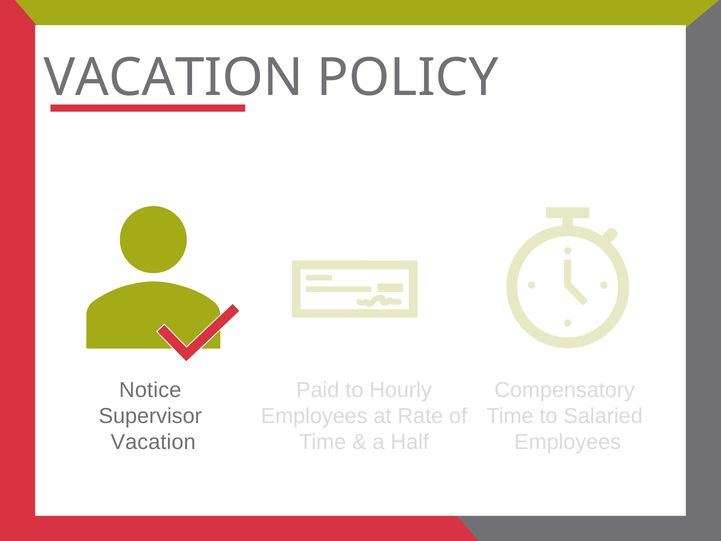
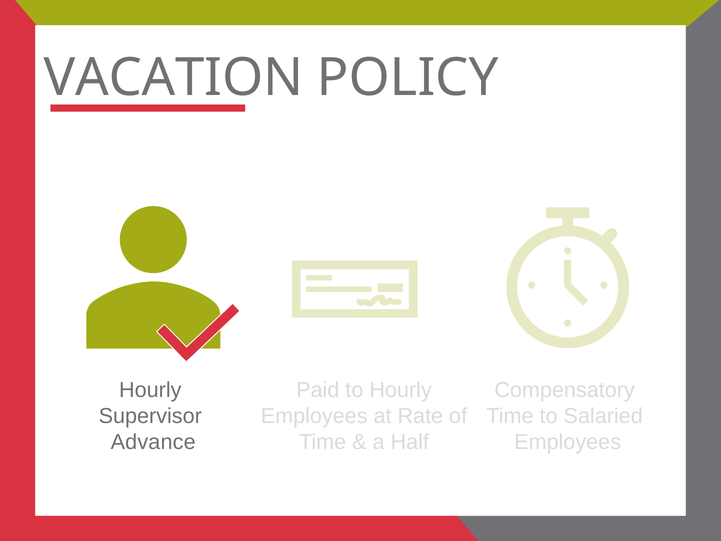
Notice: Notice -> Hourly (150, 390)
Vacation: Vacation -> Advance (153, 441)
